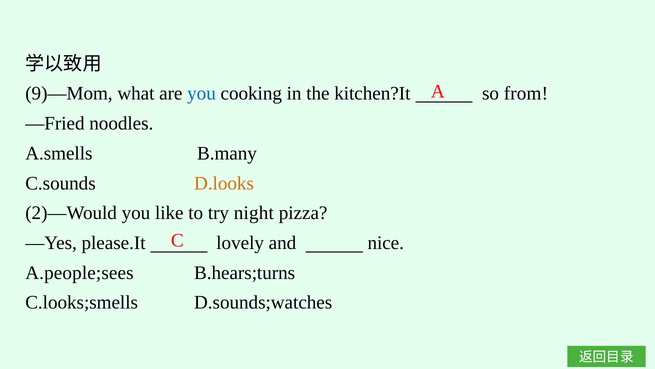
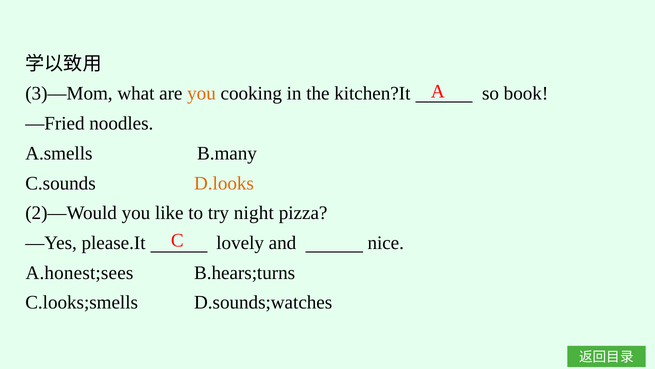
9)—Mom: 9)—Mom -> 3)—Mom (69, 94)
you colour: blue -> orange (201, 94)
from: from -> book (526, 94)
A.people;sees: A.people;sees -> A.honest;sees (79, 272)
